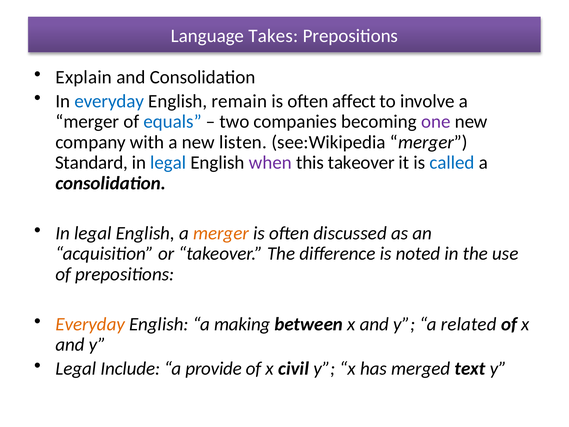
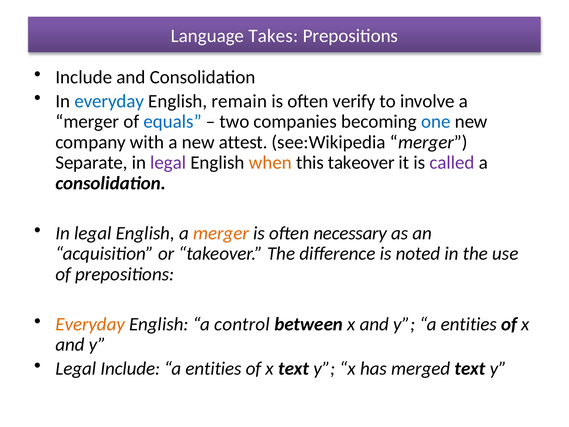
Explain: Explain -> Include (84, 77)
affect: affect -> verify (354, 101)
one colour: purple -> blue (436, 122)
listen: listen -> attest (243, 142)
Standard: Standard -> Separate (92, 163)
legal colour: blue -> purple (168, 163)
when colour: purple -> orange (270, 163)
called colour: blue -> purple (452, 163)
discussed: discussed -> necessary (350, 233)
making: making -> control (242, 324)
y a related: related -> entities (469, 324)
provide: provide -> entities (214, 368)
x civil: civil -> text (294, 368)
